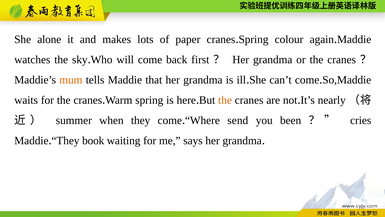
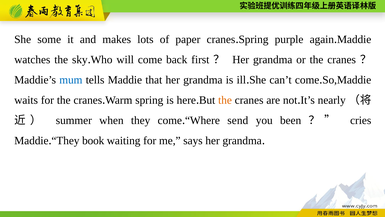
alone: alone -> some (49, 39)
colour: colour -> purple (289, 39)
mum colour: orange -> blue (71, 80)
